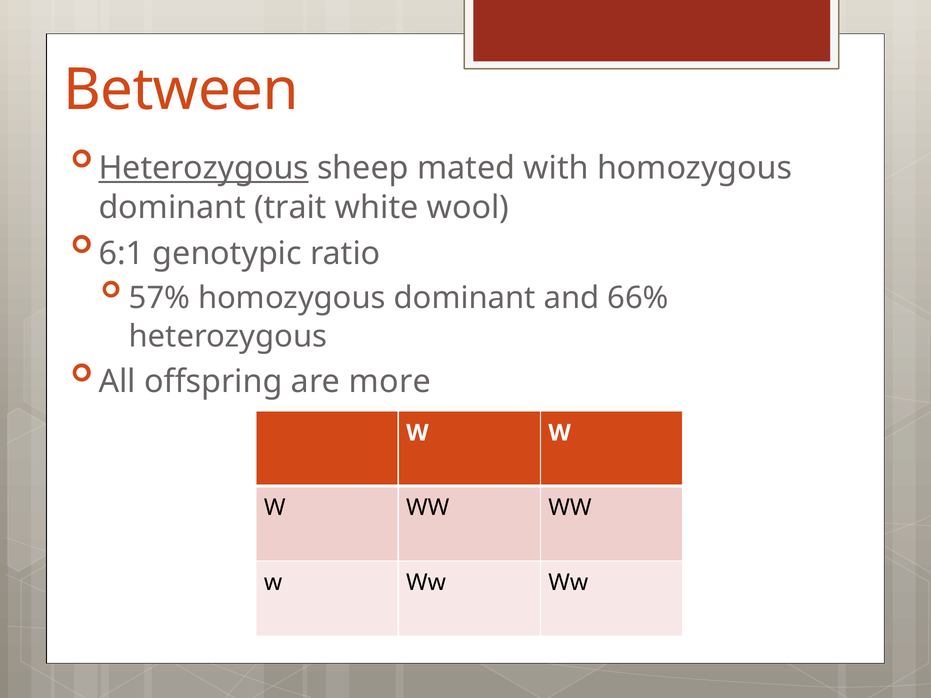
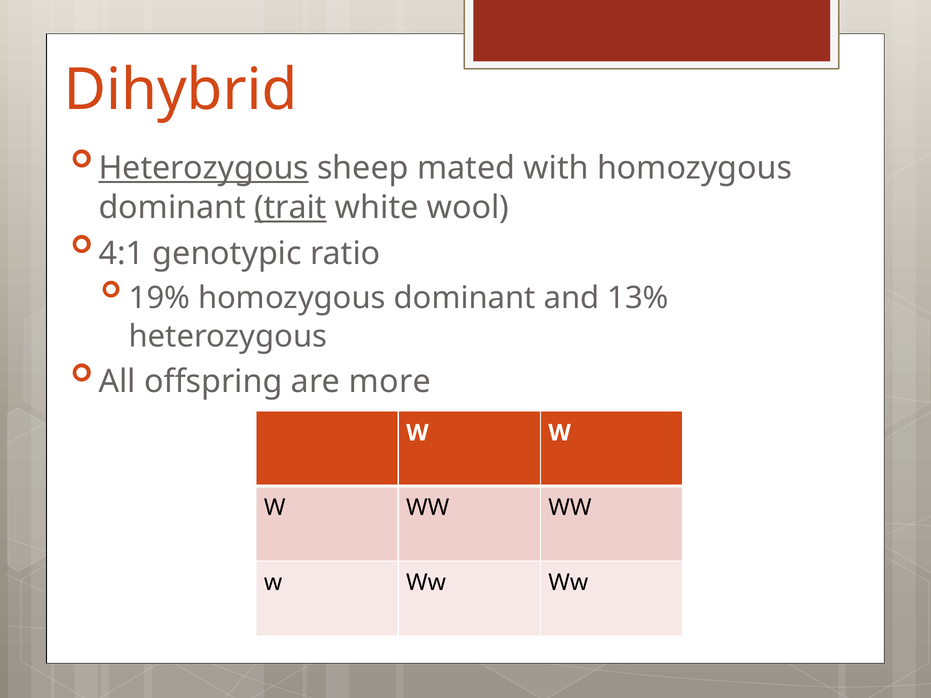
Between: Between -> Dihybrid (181, 90)
trait underline: none -> present (290, 208)
6:1: 6:1 -> 4:1 (121, 254)
57%: 57% -> 19% (159, 298)
66%: 66% -> 13% (638, 298)
